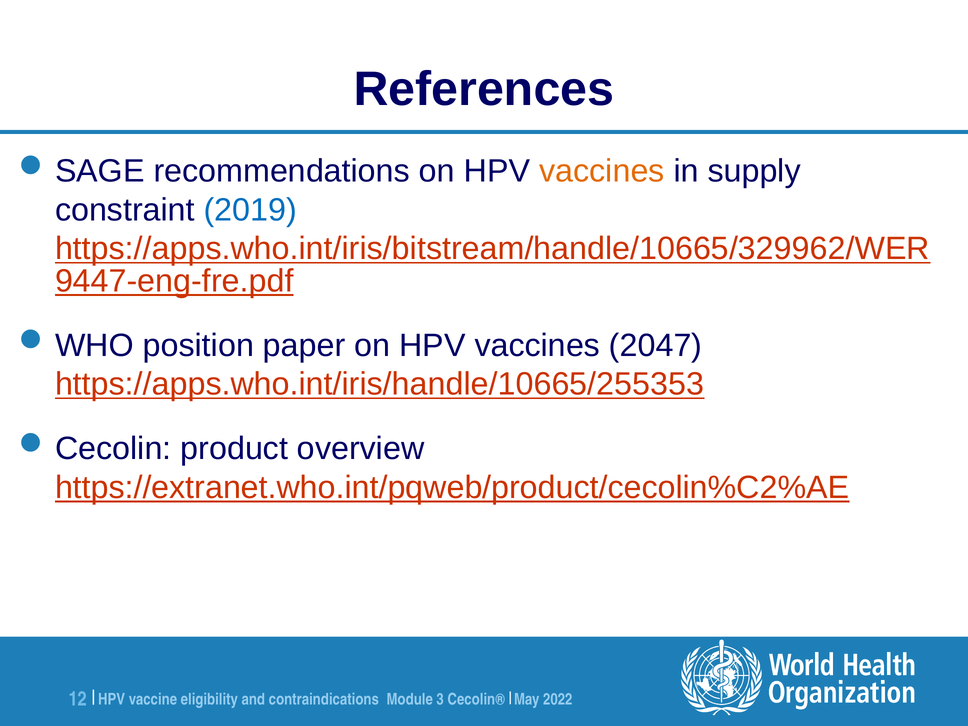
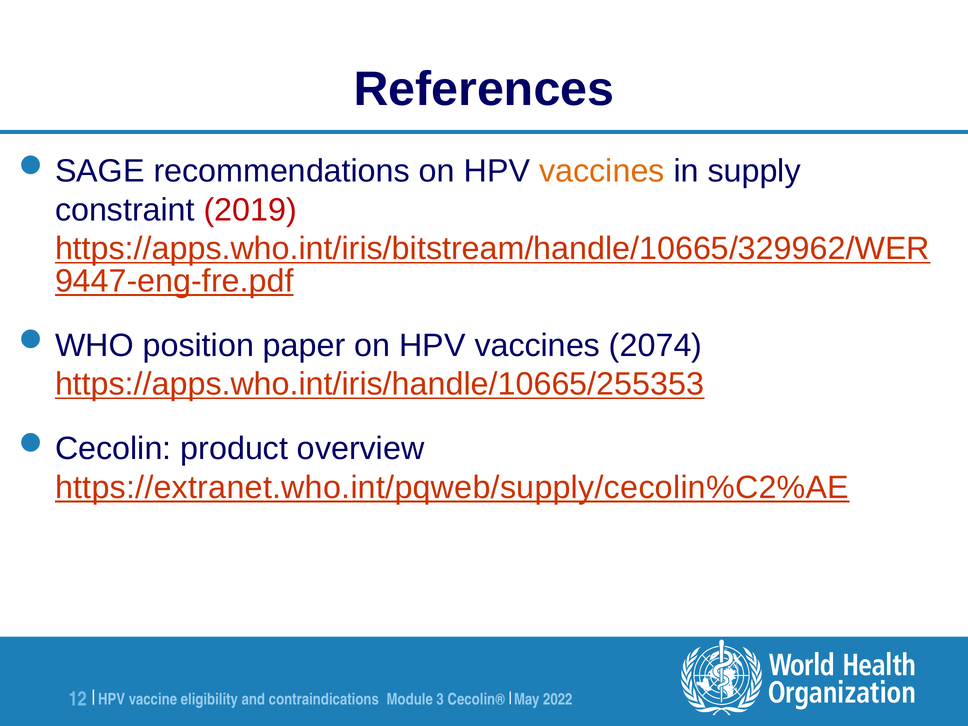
2019 colour: blue -> red (250, 210)
2047: 2047 -> 2074 (656, 345)
https://extranet.who.int/pqweb/product/cecolin%C2%AE: https://extranet.who.int/pqweb/product/cecolin%C2%AE -> https://extranet.who.int/pqweb/supply/cecolin%C2%AE (452, 487)
